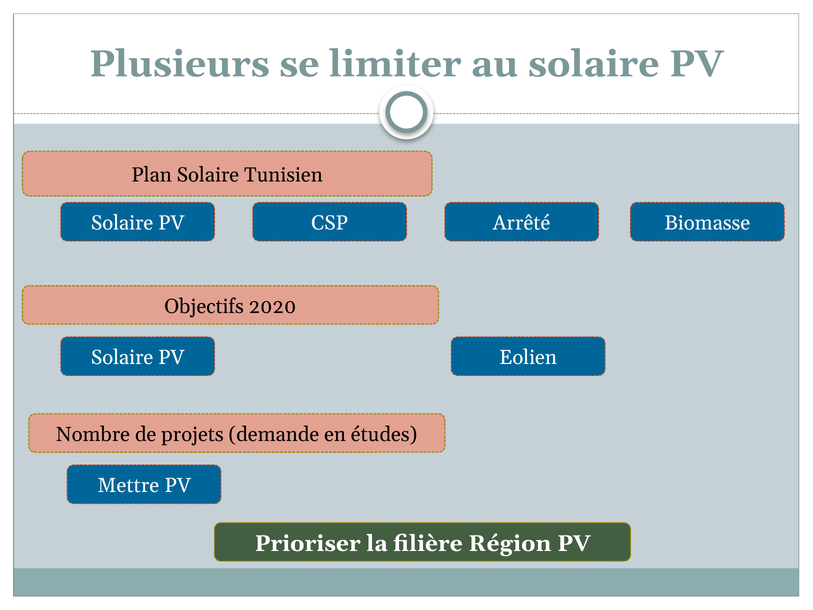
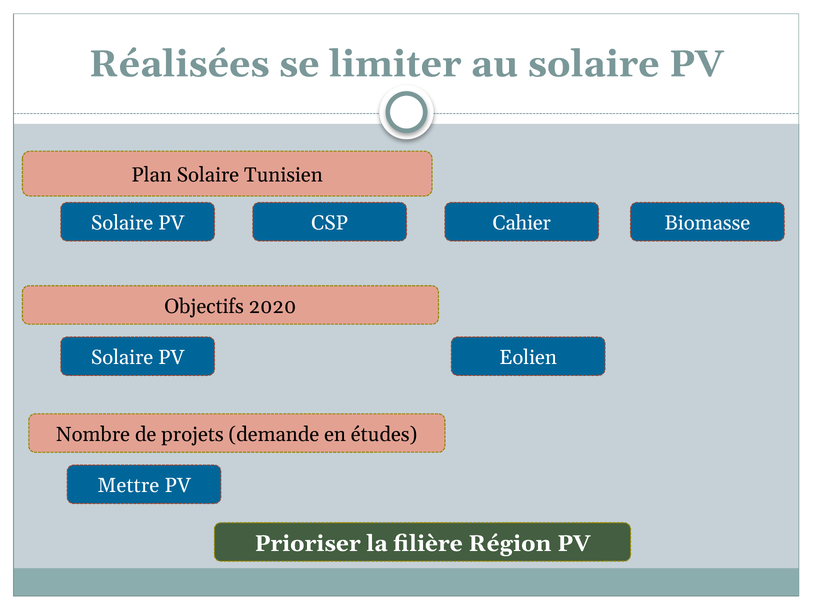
Plusieurs: Plusieurs -> Réalisées (179, 64)
Arrêté: Arrêté -> Cahier (522, 223)
